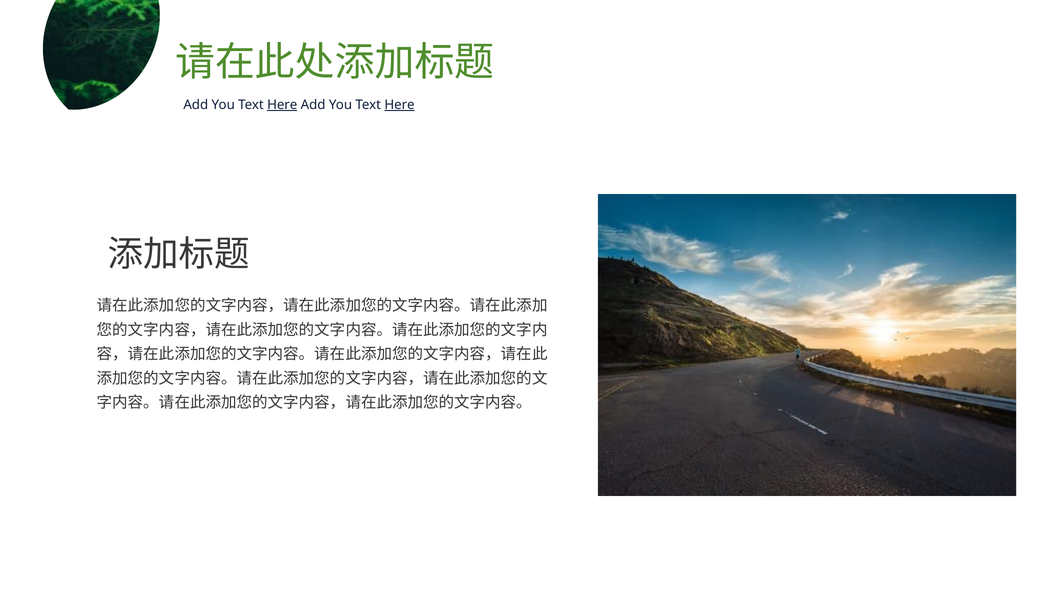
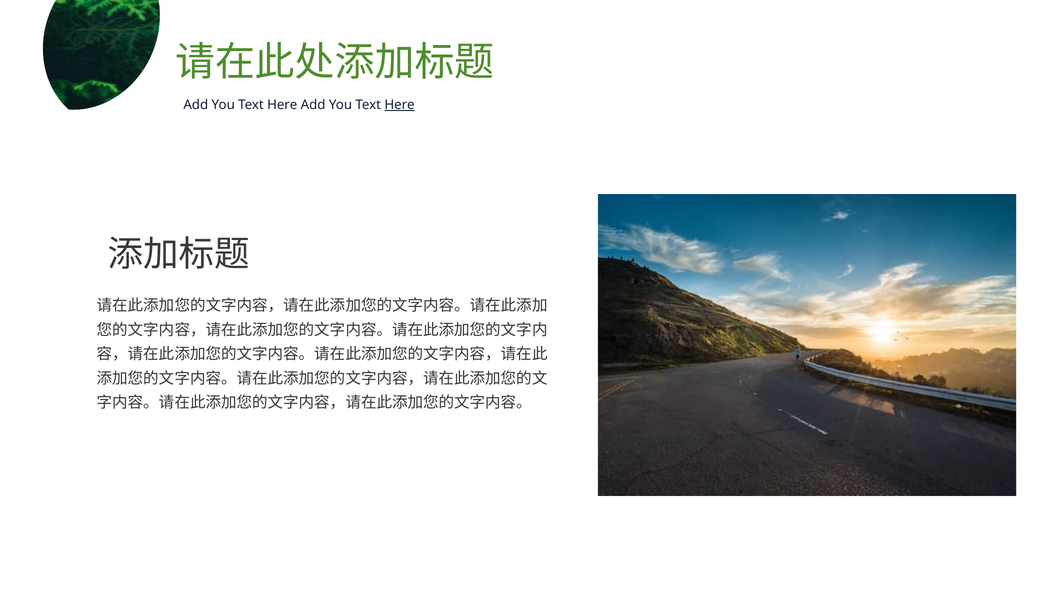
Here underline: present -> none (282, 105)
